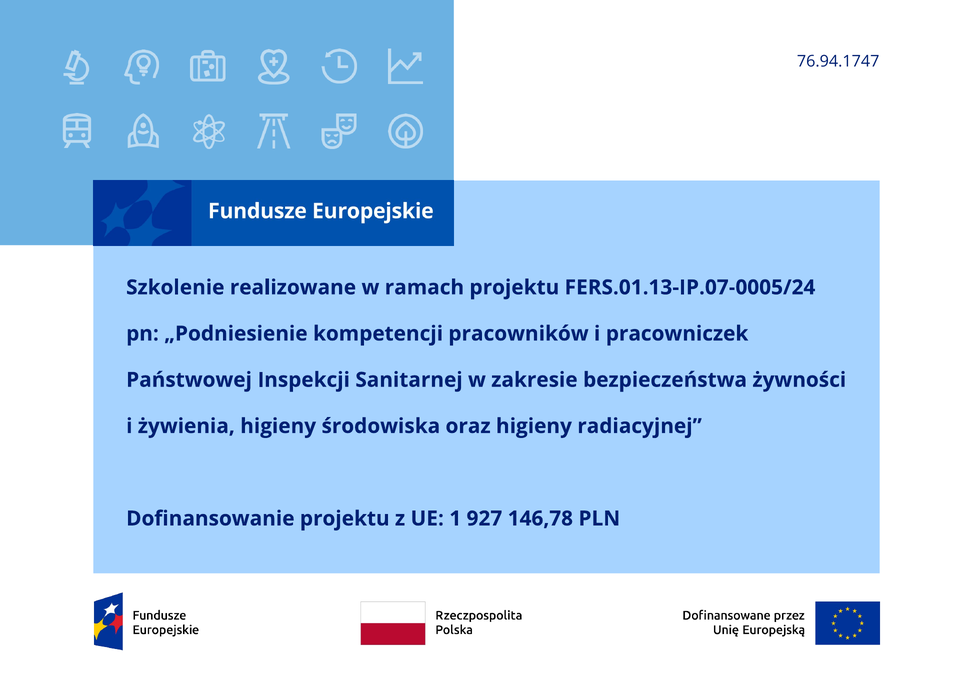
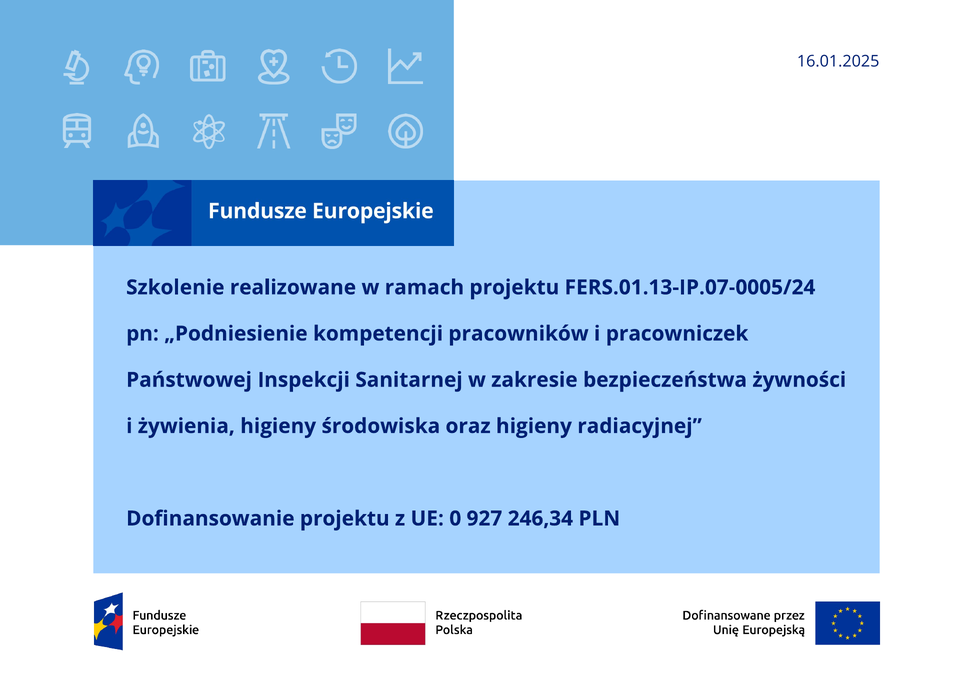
76.94.1747: 76.94.1747 -> 16.01.2025 (838, 61)
1: 1 -> 0 (455, 519)
146,78: 146,78 -> 246,34 (540, 519)
